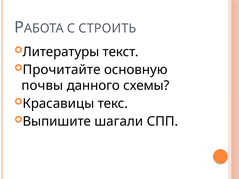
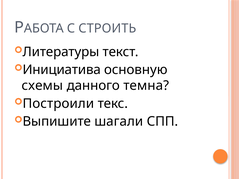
Прочитайте: Прочитайте -> Инициатива (62, 70)
почвы: почвы -> схемы (42, 86)
схемы: схемы -> темна (146, 86)
Красавицы: Красавицы -> Построили (58, 104)
